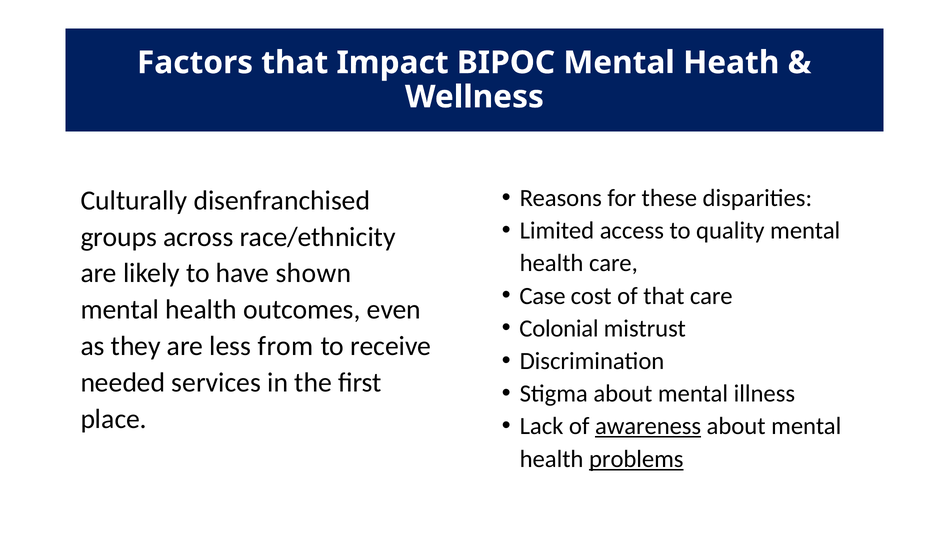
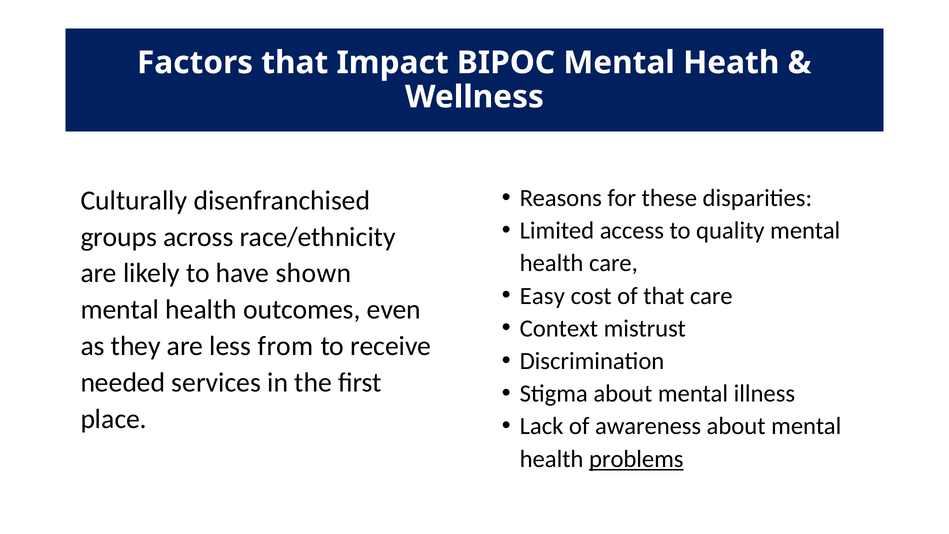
Case: Case -> Easy (542, 296)
Colonial: Colonial -> Context (559, 328)
awareness underline: present -> none (648, 426)
